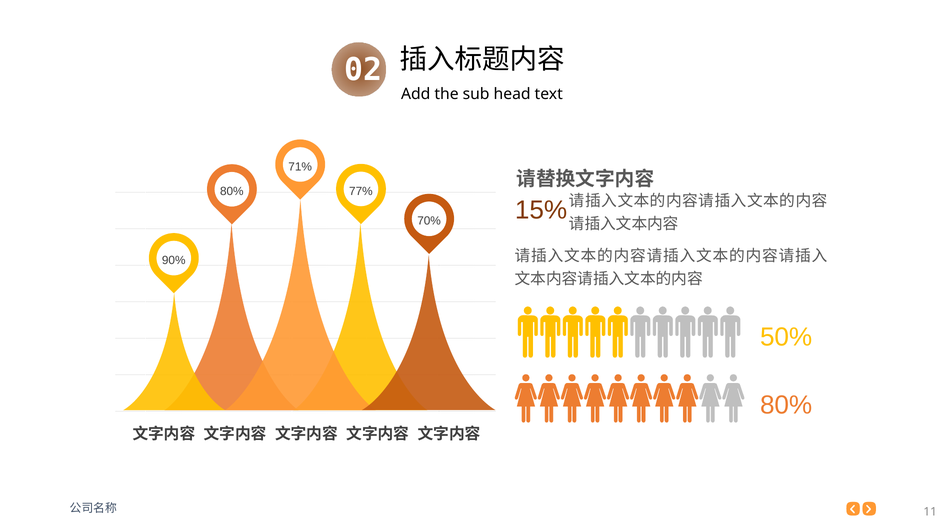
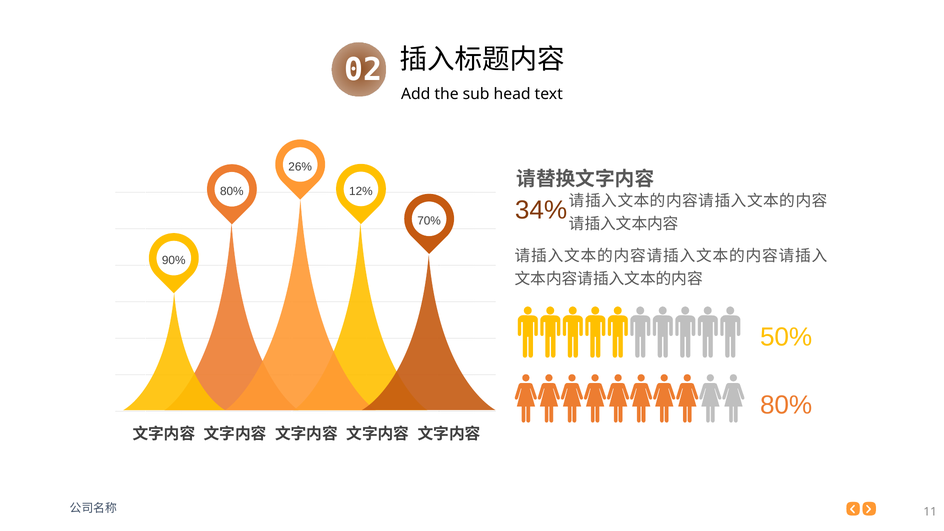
71%: 71% -> 26% (300, 167)
77%: 77% -> 12% (361, 191)
15%: 15% -> 34% (541, 210)
